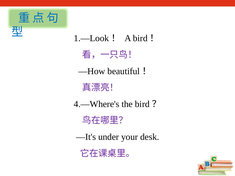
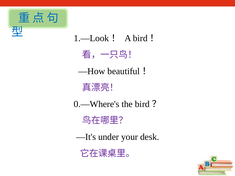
4.—Where's: 4.—Where's -> 0.—Where's (97, 104)
